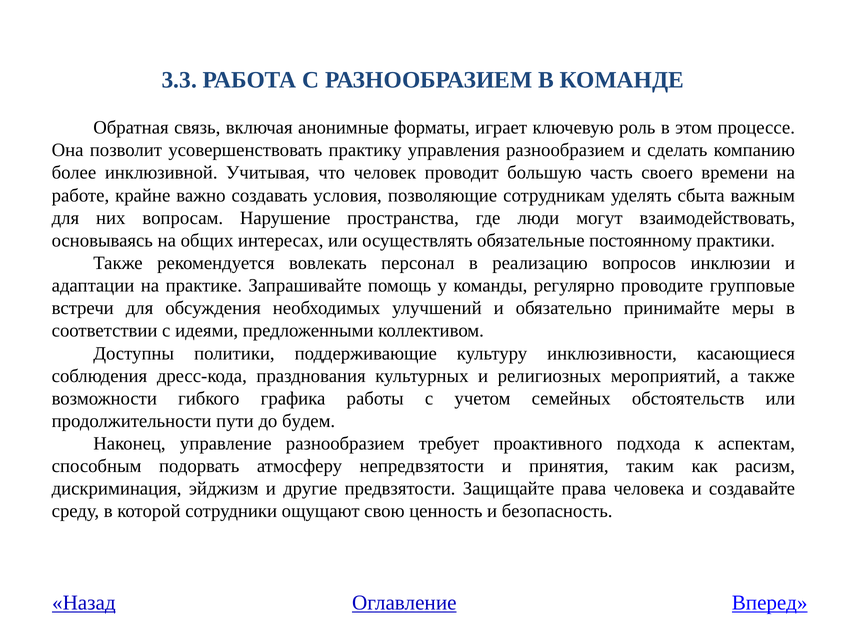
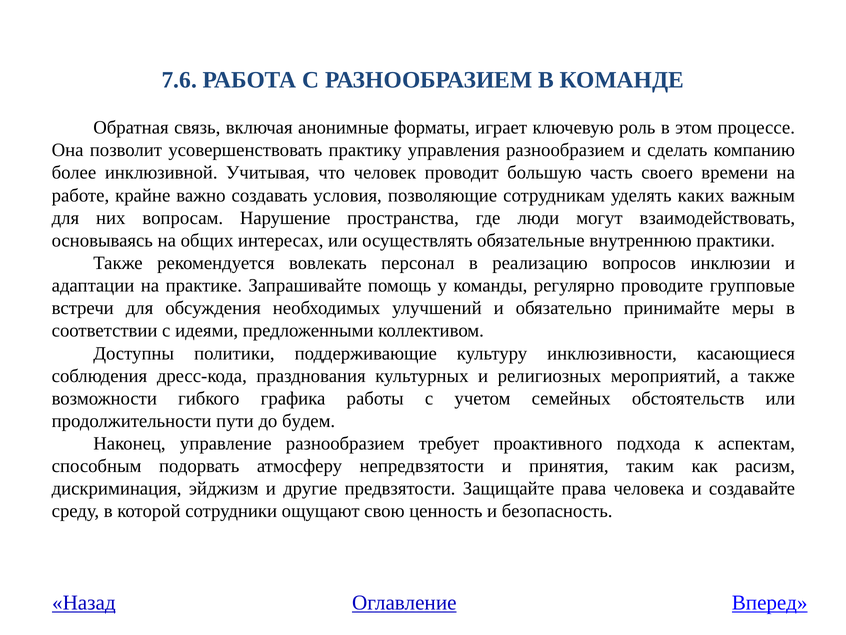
3.3: 3.3 -> 7.6 (179, 80)
сбыта: сбыта -> каких (701, 195)
постоянному: постоянному -> внутреннюю (641, 240)
